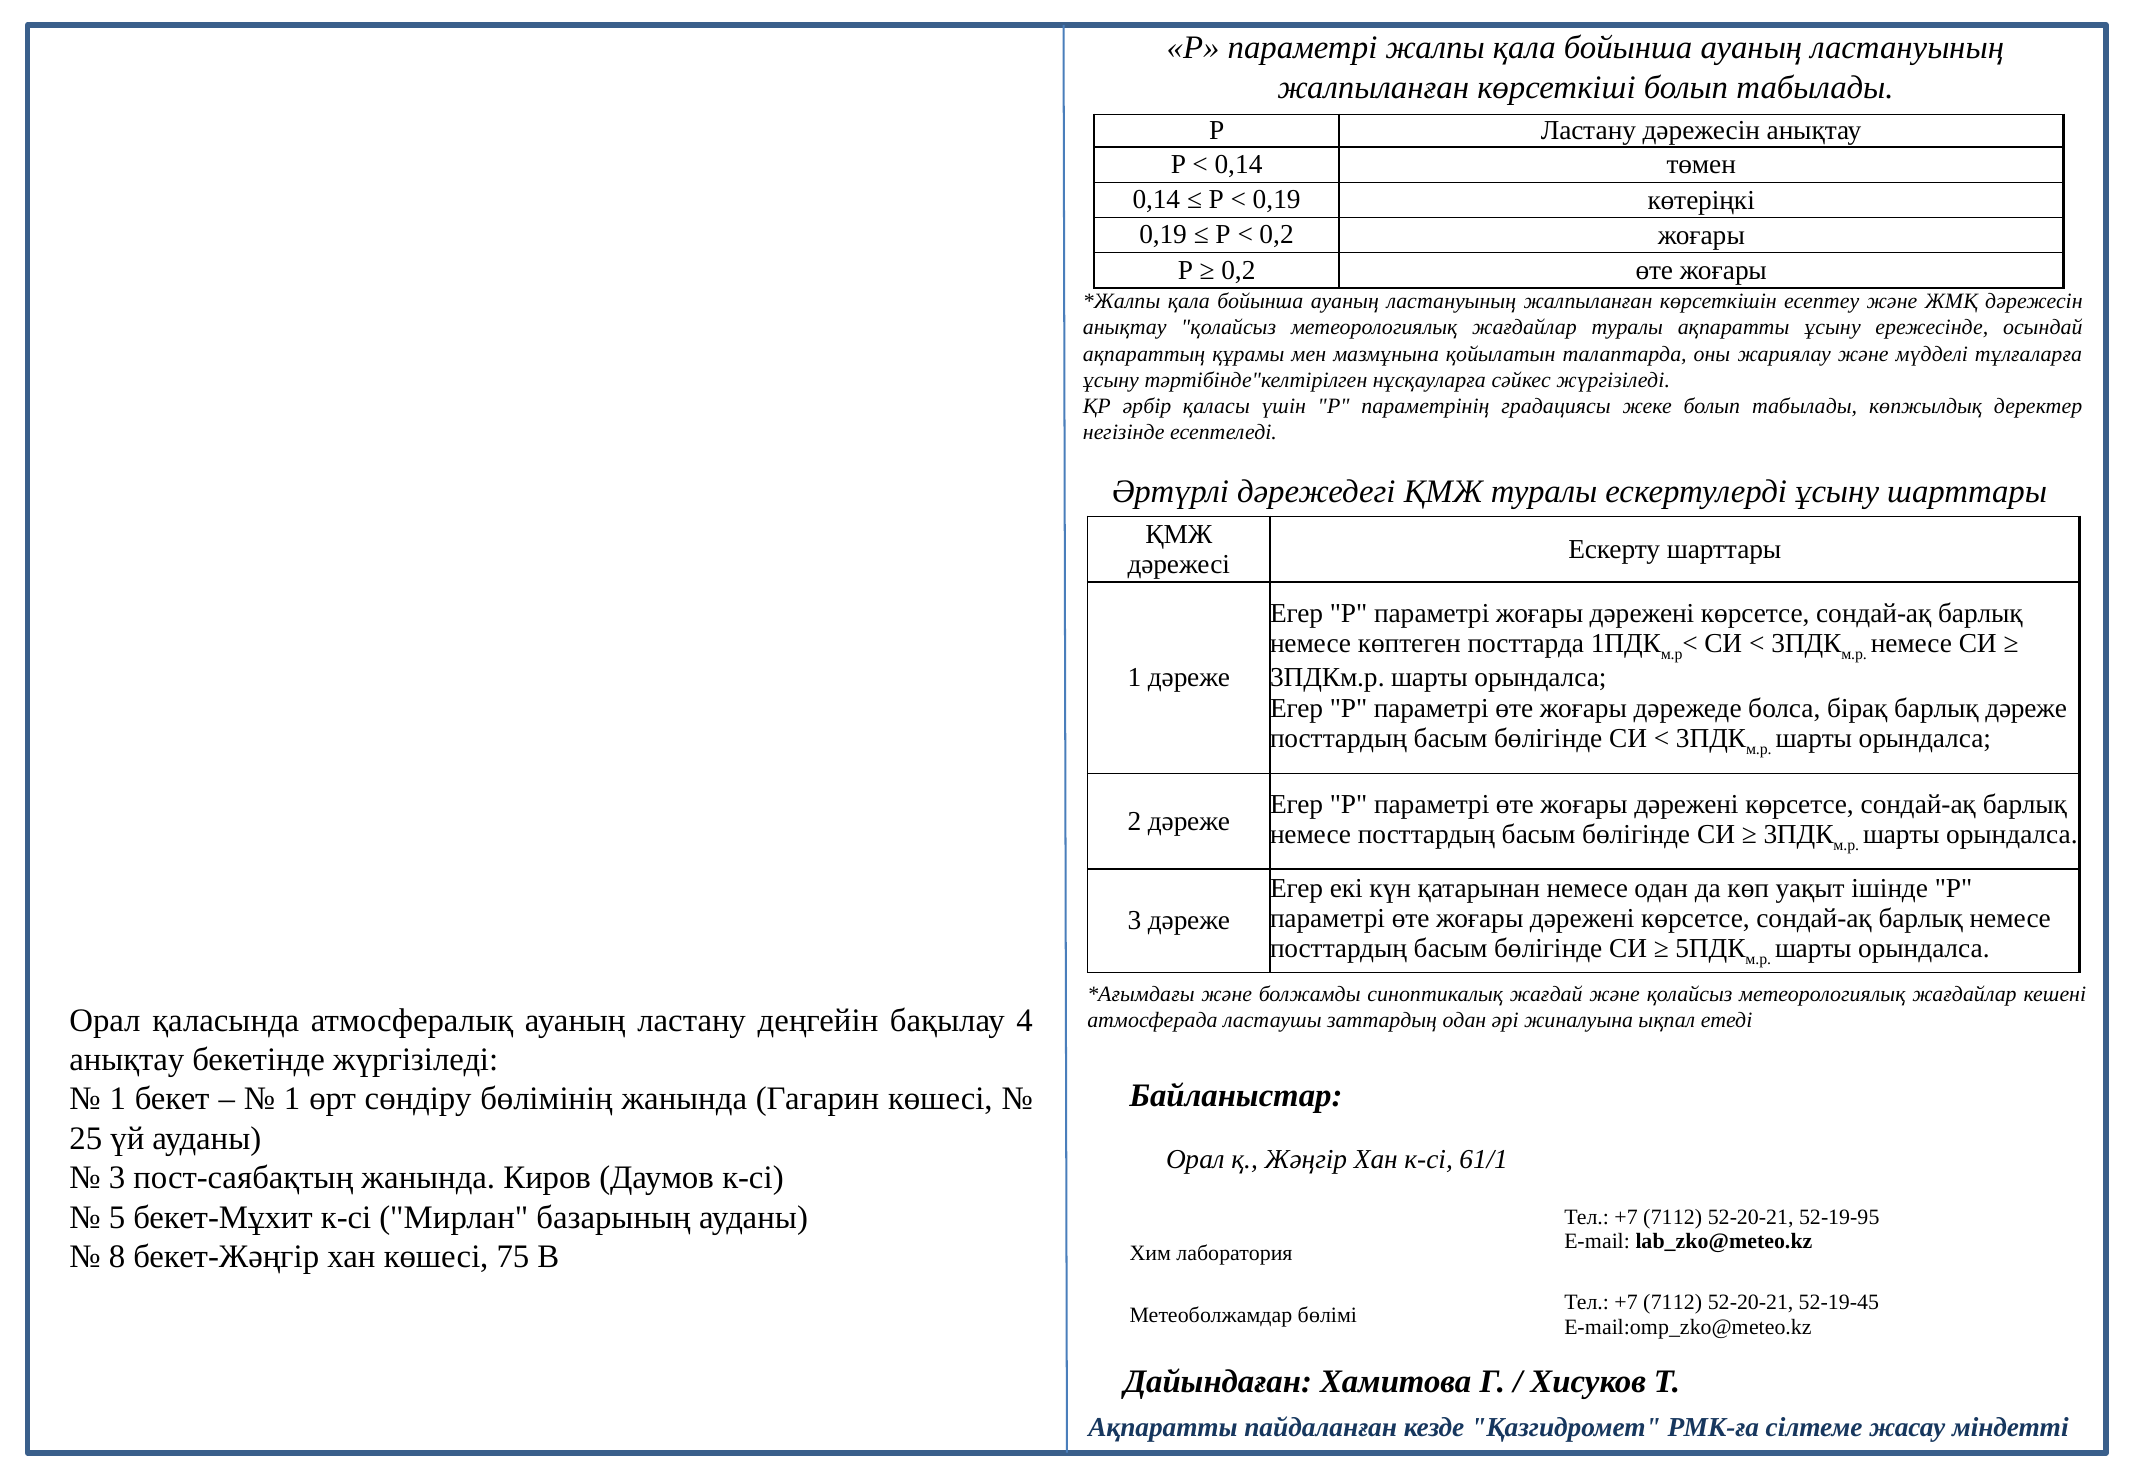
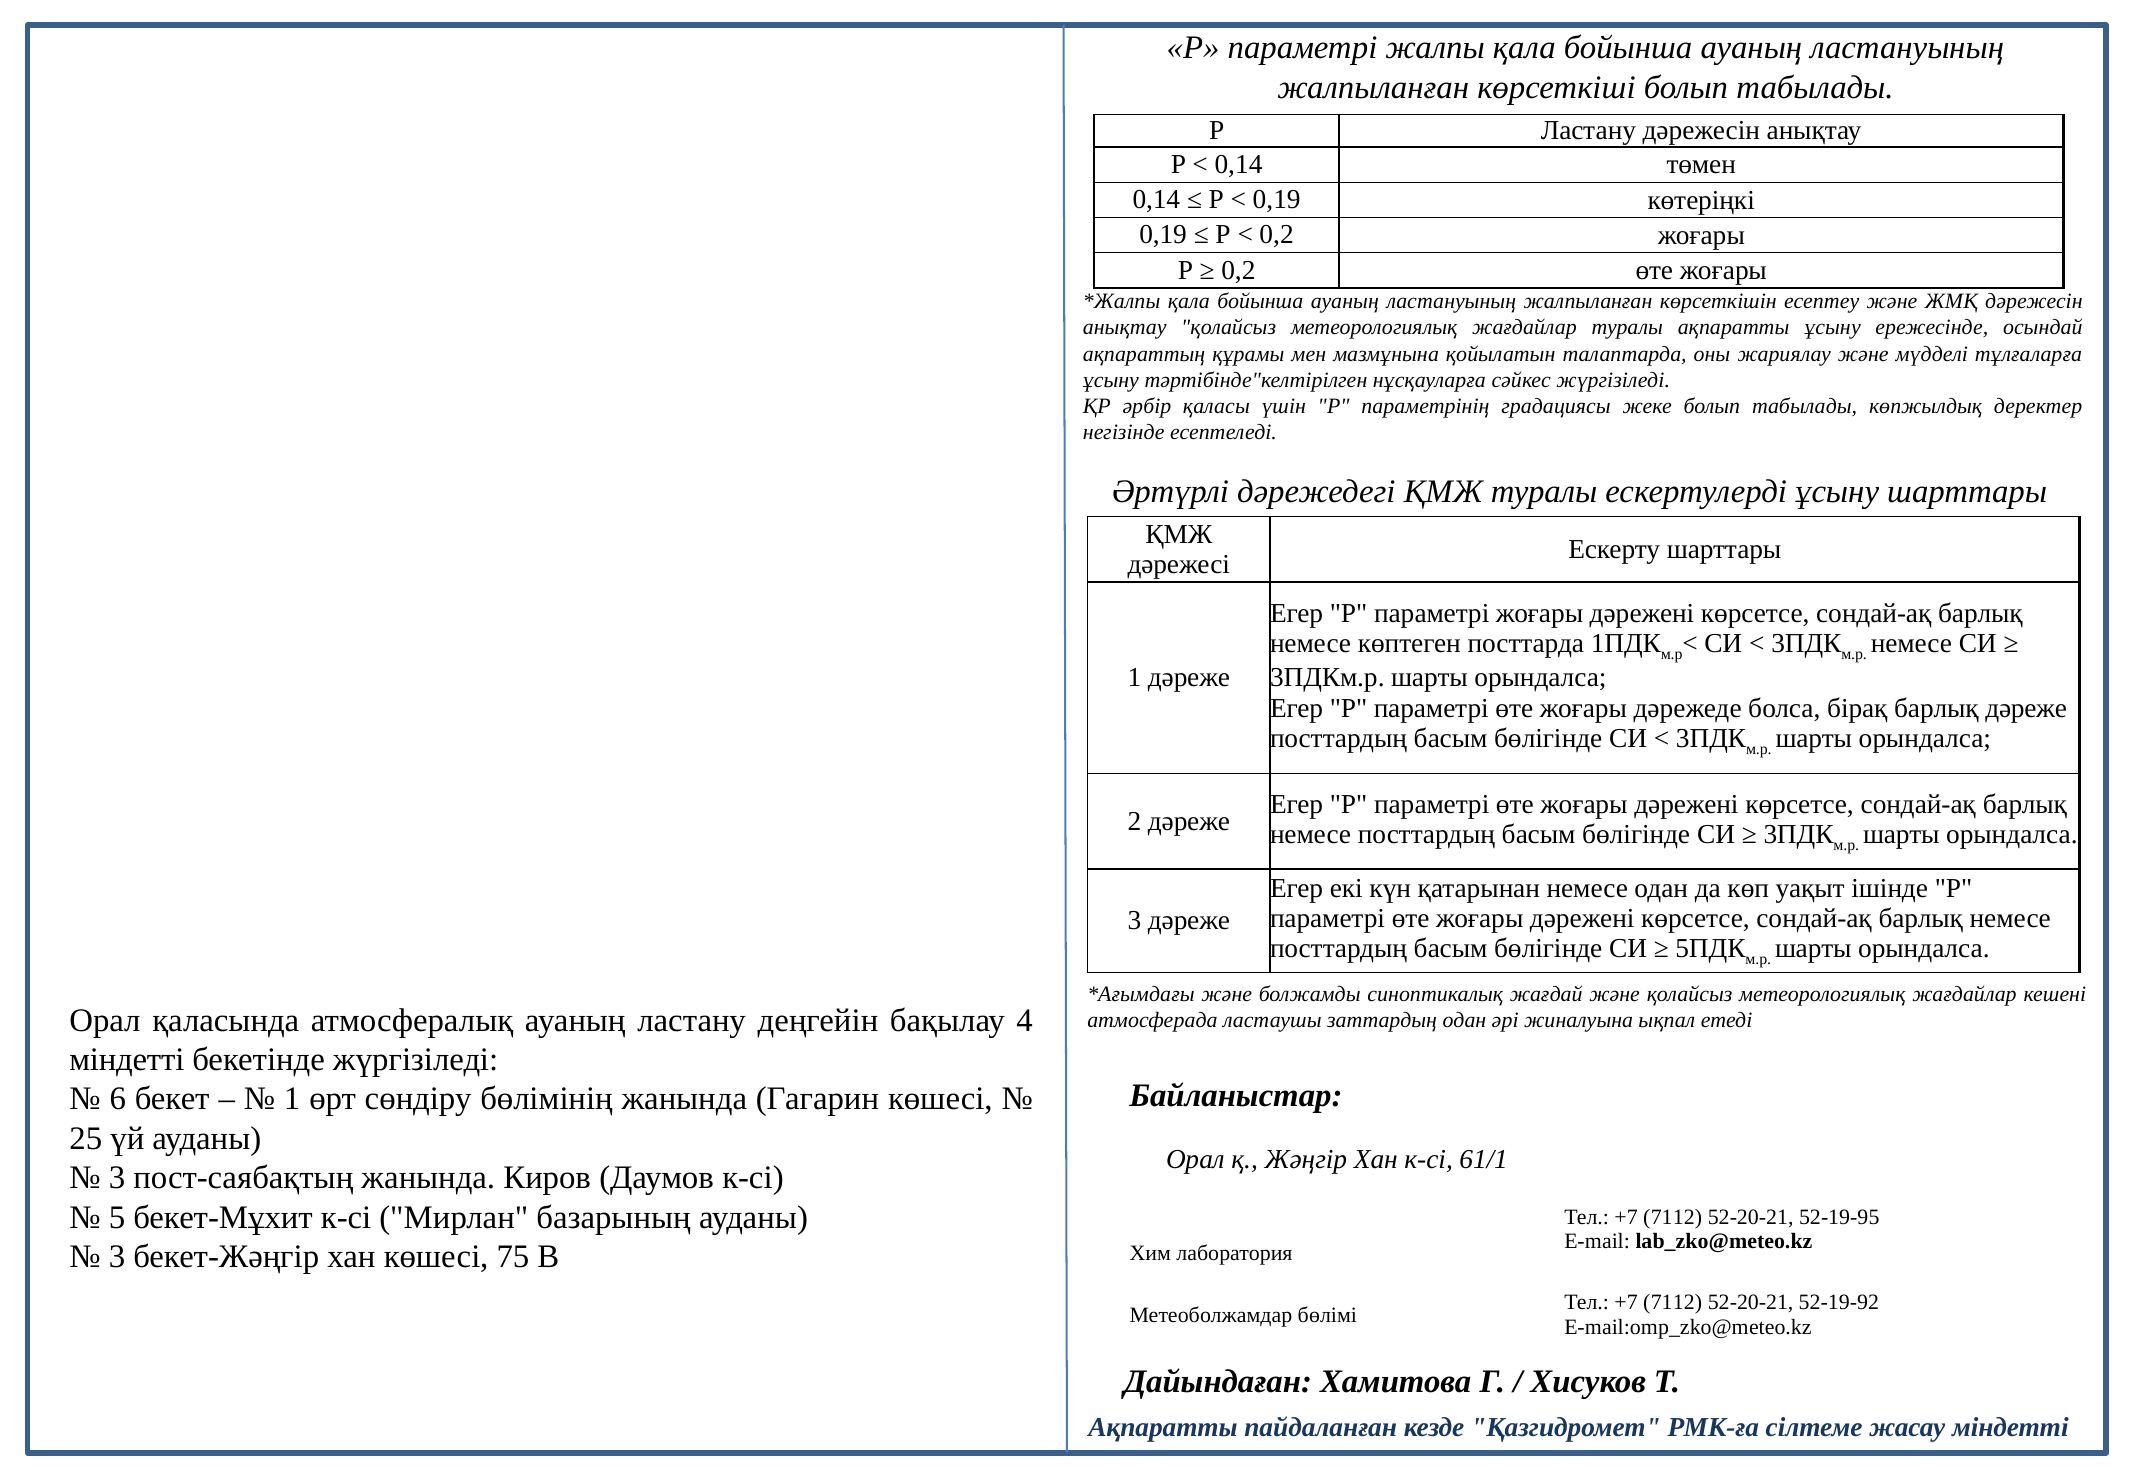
анықтау: анықтау -> міндетті (127, 1059)
1: 1 -> 6 (118, 1099)
8: 8 -> 3 (117, 1256)
52-19-45: 52-19-45 -> 52-19-92 (1839, 1302)
